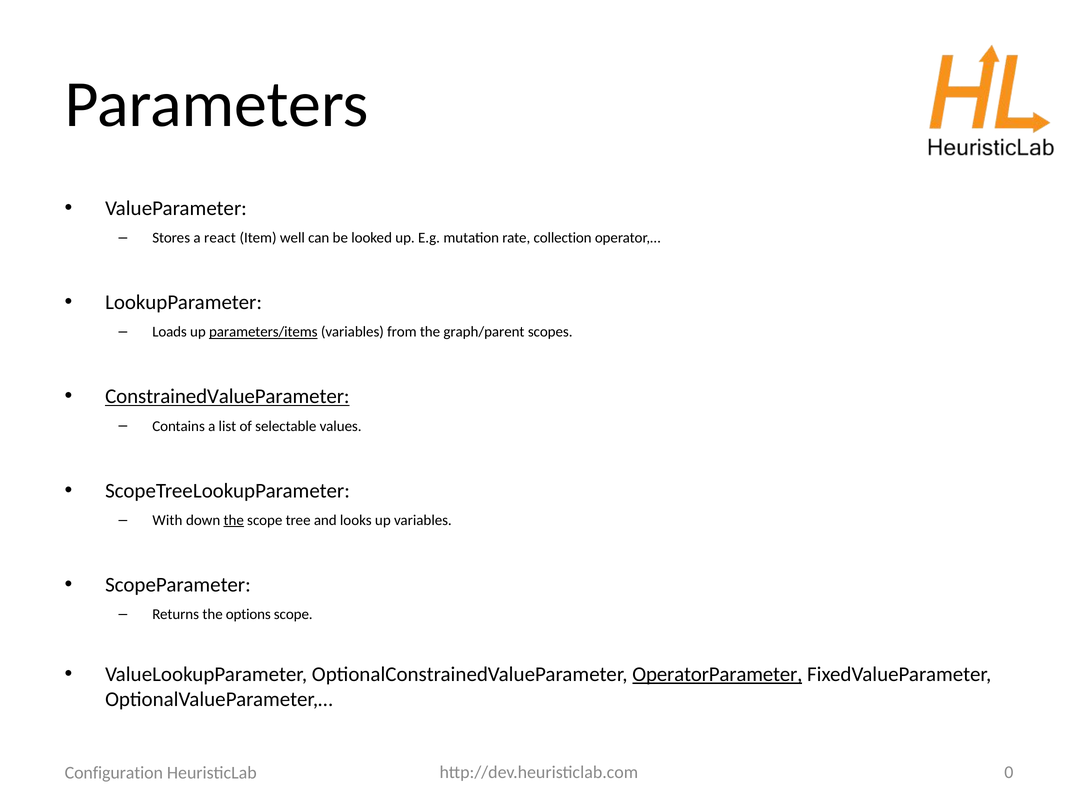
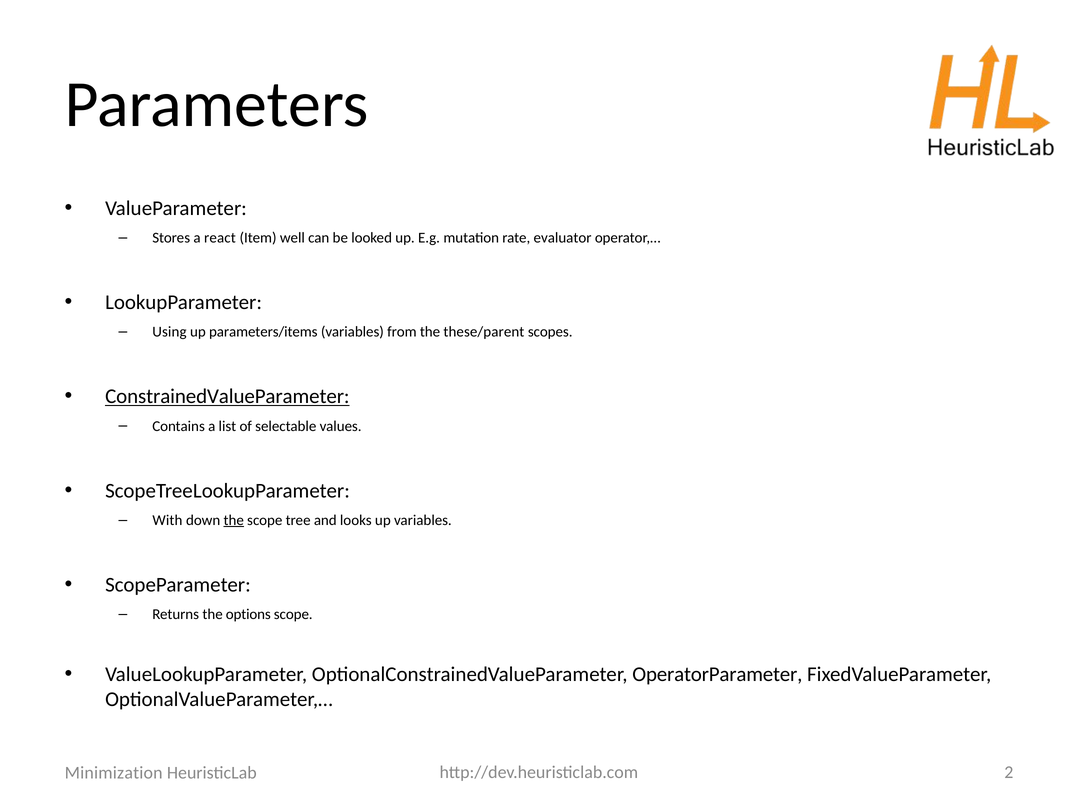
collection: collection -> evaluator (563, 238)
Loads: Loads -> Using (169, 332)
parameters/items underline: present -> none (263, 332)
graph/parent: graph/parent -> these/parent (484, 332)
OperatorParameter underline: present -> none (717, 674)
0: 0 -> 2 (1009, 772)
Configuration: Configuration -> Minimization (114, 772)
